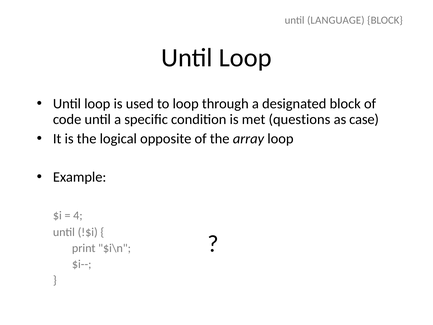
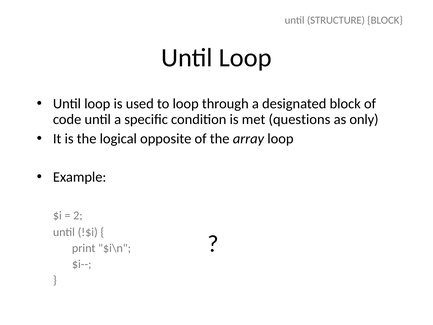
LANGUAGE: LANGUAGE -> STRUCTURE (336, 20)
case: case -> only (364, 119)
4: 4 -> 2 (78, 215)
